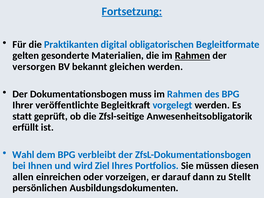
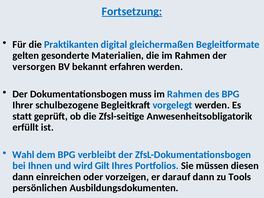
obligatorischen: obligatorischen -> gleichermaßen (162, 45)
Rahmen underline: present -> none (193, 56)
gleichen: gleichen -> erfahren (128, 67)
veröffentlichte: veröffentlichte -> schulbezogene (67, 105)
Ziel: Ziel -> Gilt (102, 166)
allen: allen -> dann (23, 177)
Stellt: Stellt -> Tools (240, 177)
